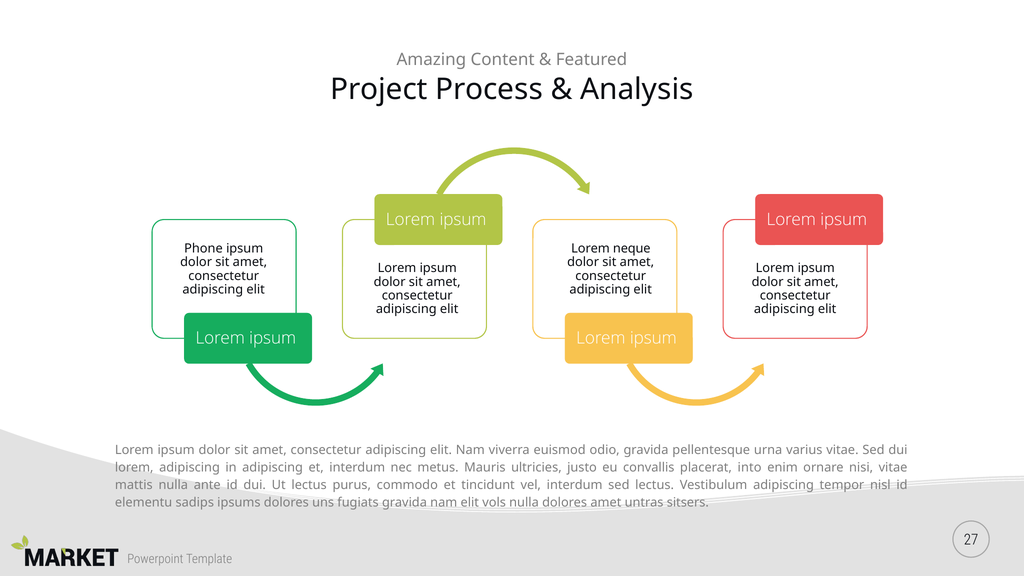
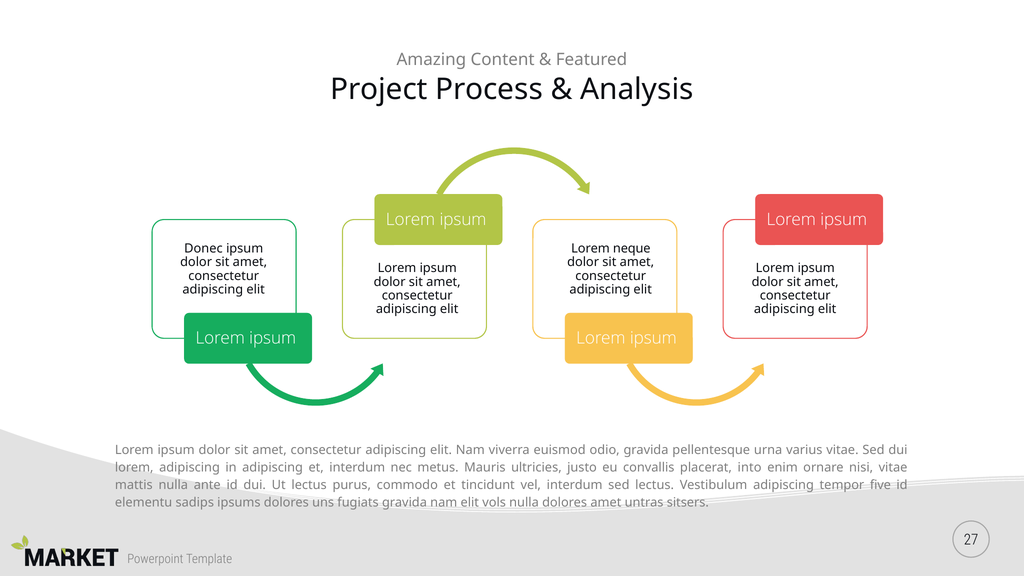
Phone: Phone -> Donec (203, 249)
nisl: nisl -> five (880, 485)
